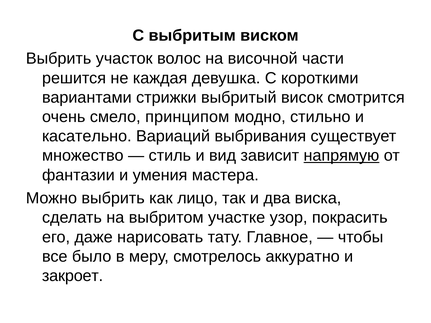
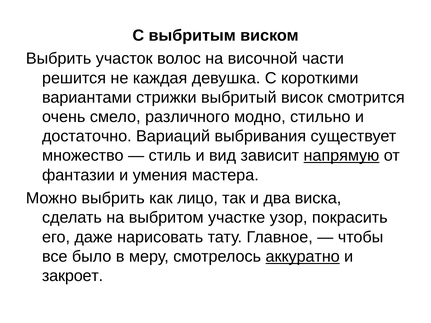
принципом: принципом -> различного (187, 117)
касательно: касательно -> достаточно (87, 136)
аккуратно underline: none -> present (303, 257)
